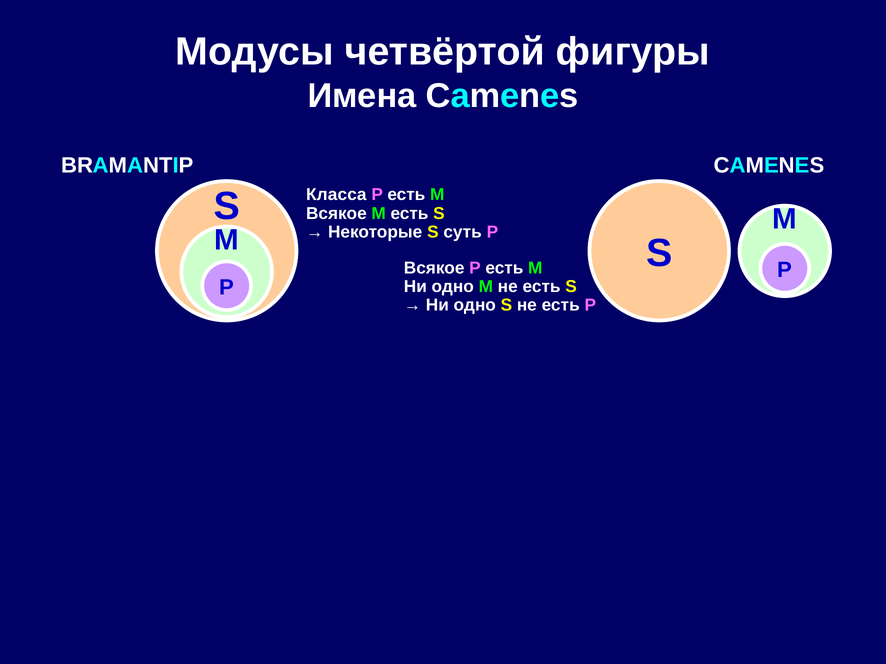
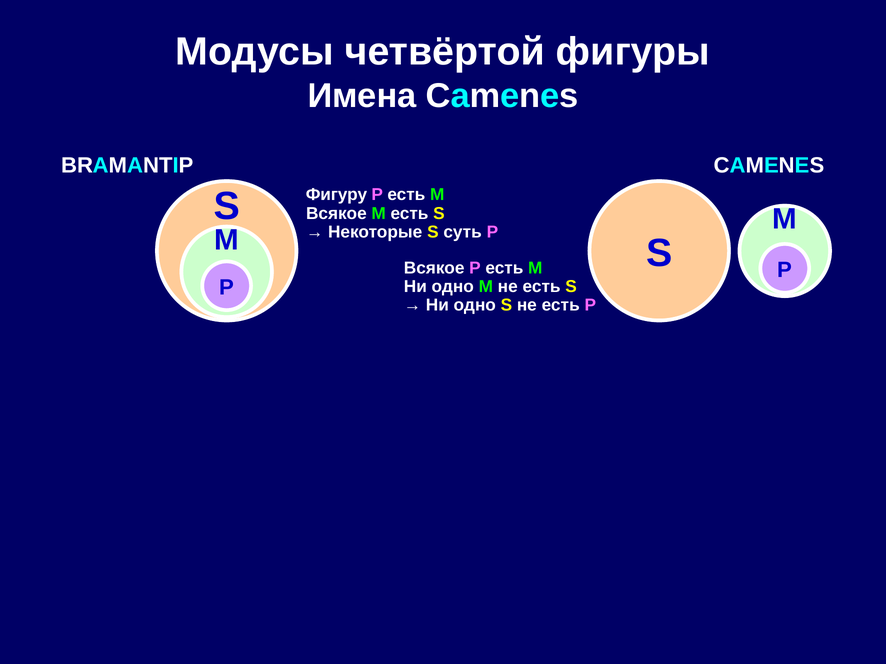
Класса: Класса -> Фигуру (336, 195)
